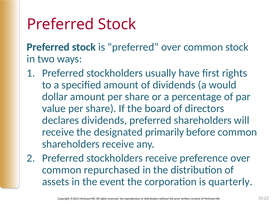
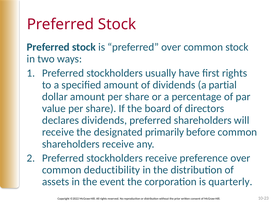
would: would -> partial (223, 85)
repurchased: repurchased -> deductibility (112, 170)
